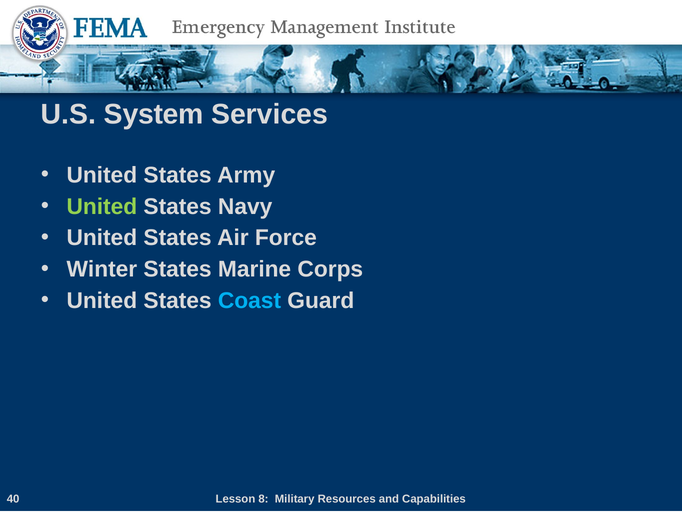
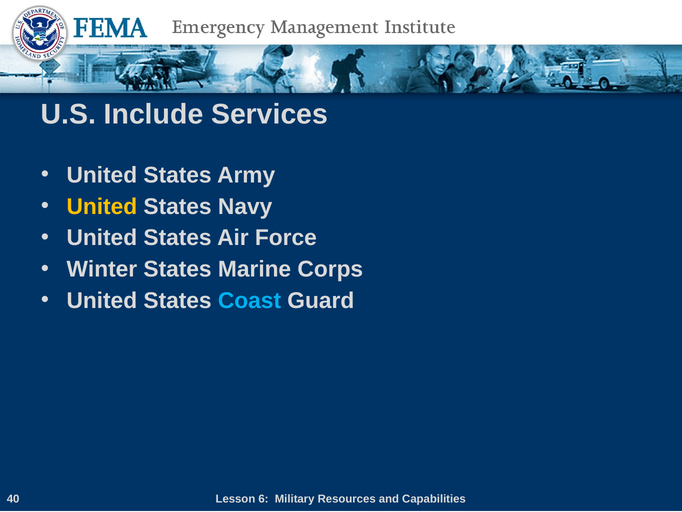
System: System -> Include (154, 114)
United colour: light green -> yellow (102, 206)
8: 8 -> 6 (263, 499)
